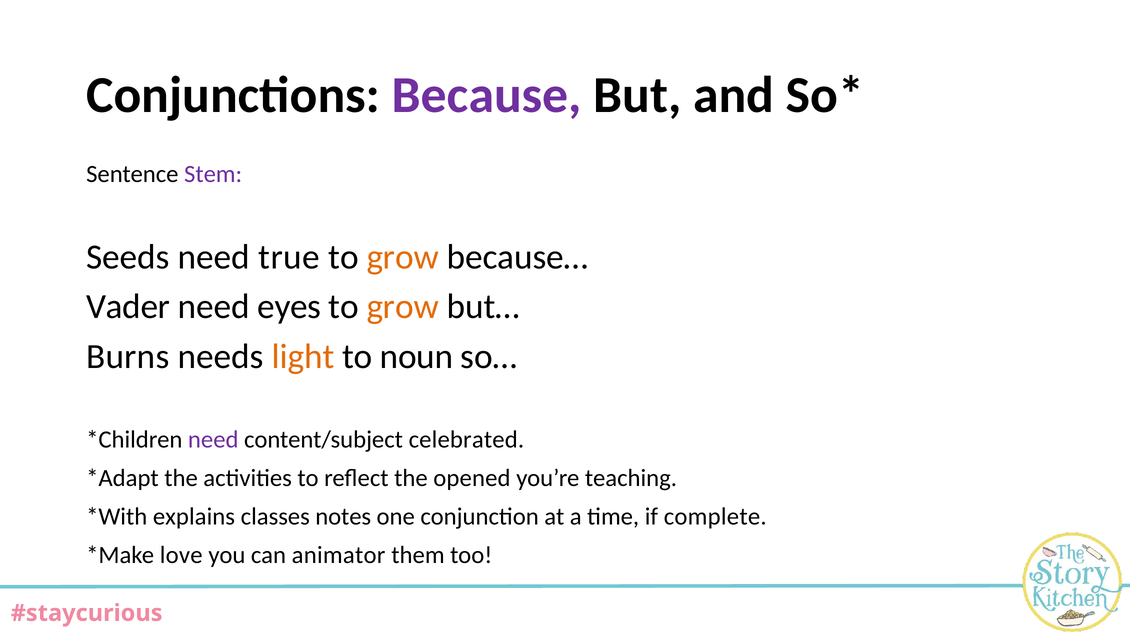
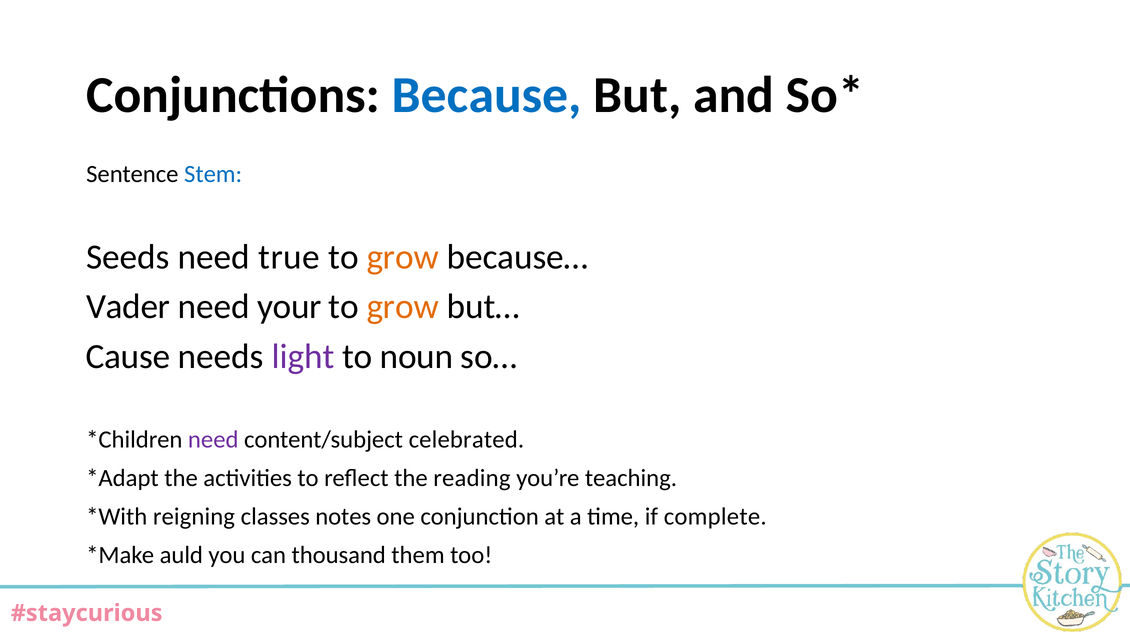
Because colour: purple -> blue (487, 95)
Stem colour: purple -> blue (213, 174)
eyes: eyes -> your (289, 307)
Burns: Burns -> Cause (128, 357)
light colour: orange -> purple (303, 357)
opened: opened -> reading (472, 478)
explains: explains -> reigning (194, 516)
love: love -> auld (181, 555)
animator: animator -> thousand (339, 555)
